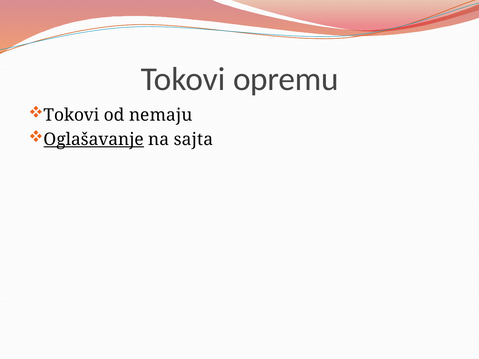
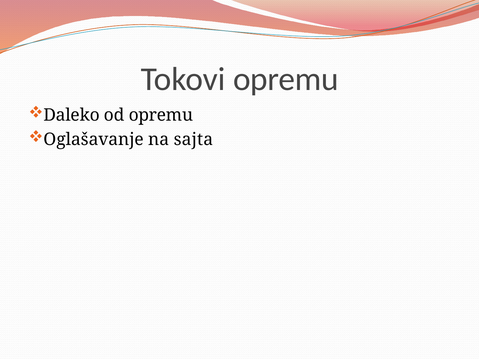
Tokovi: Tokovi -> Daleko (72, 115)
od nemaju: nemaju -> opremu (161, 115)
Oglašavanje underline: present -> none (94, 140)
